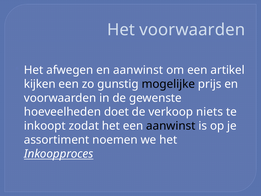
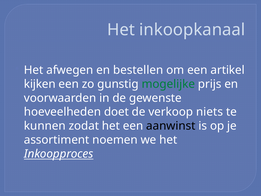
Het voorwaarden: voorwaarden -> inkoopkanaal (192, 30)
en aanwinst: aanwinst -> bestellen (138, 70)
mogelijke colour: black -> green (168, 84)
inkoopt: inkoopt -> kunnen (45, 126)
